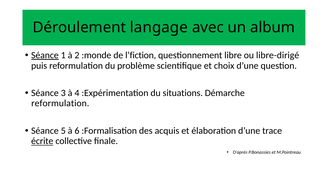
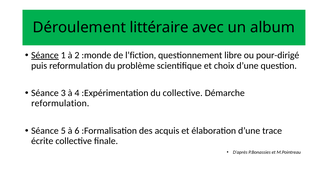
langage: langage -> littéraire (159, 28)
libre-dirigé: libre-dirigé -> pour-dirigé (278, 55)
du situations: situations -> collective (183, 93)
écrite underline: present -> none (42, 141)
